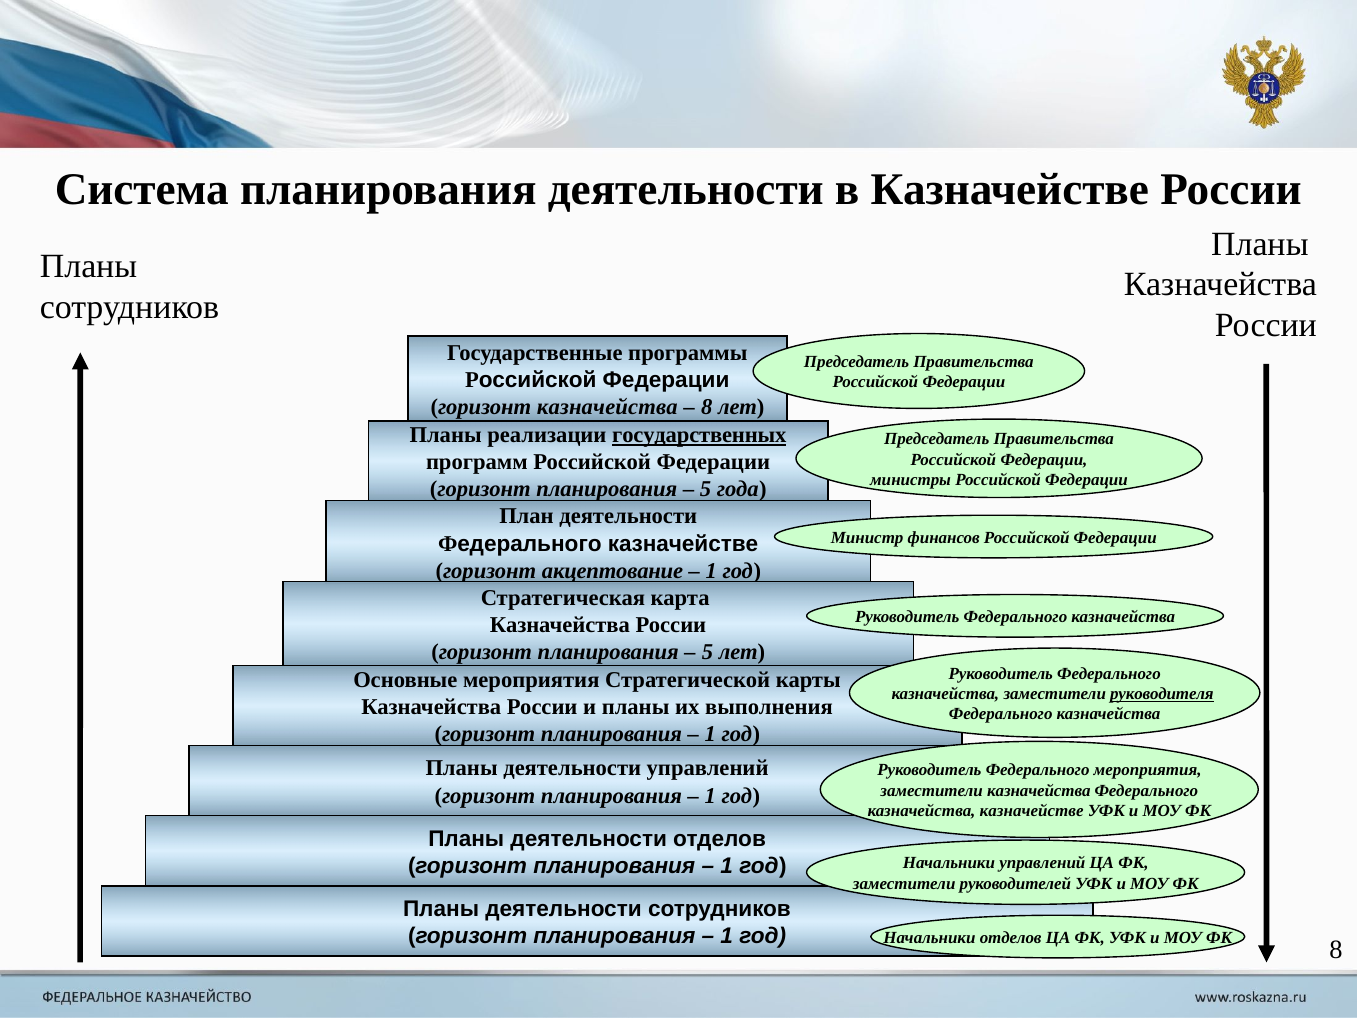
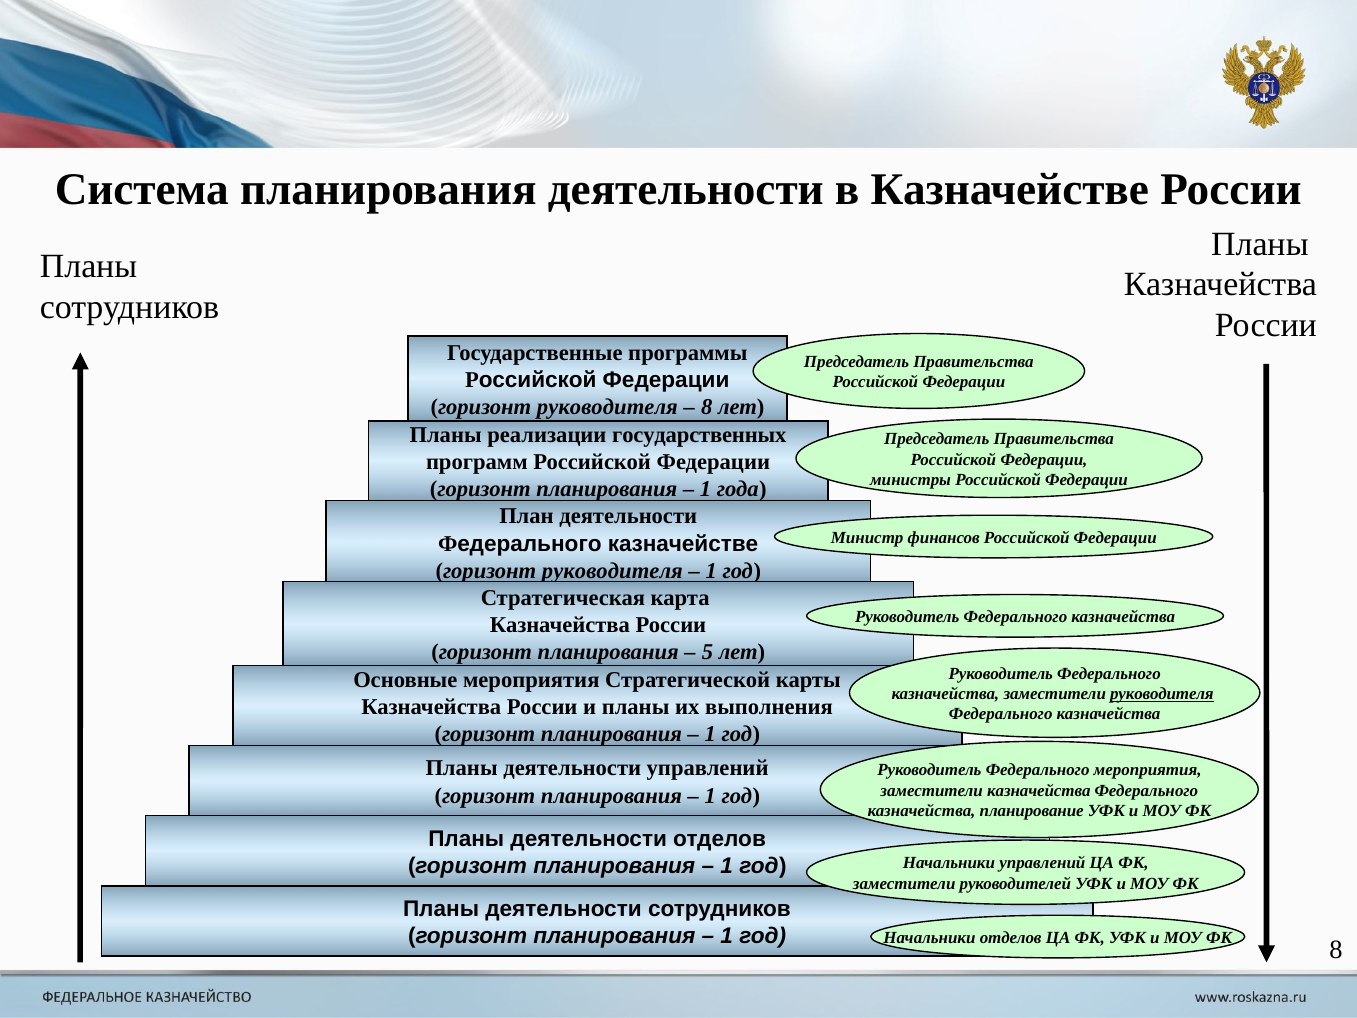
казначейства: казначейства -> руководителя (607, 407)
государственных underline: present -> none (699, 435)
5: 5 -> 1 (706, 489)
акцептование: акцептование -> руководителя (612, 571)
казначейства казначействе: казначействе -> планирование (1032, 811)
